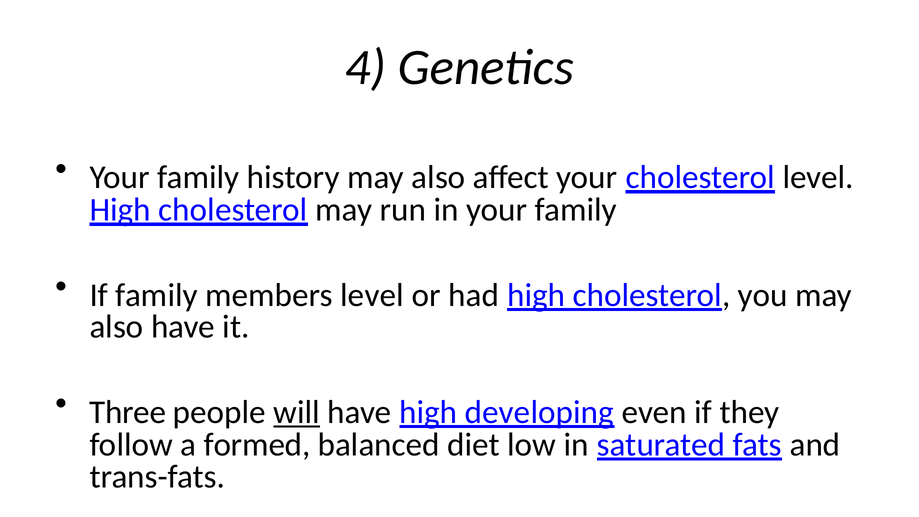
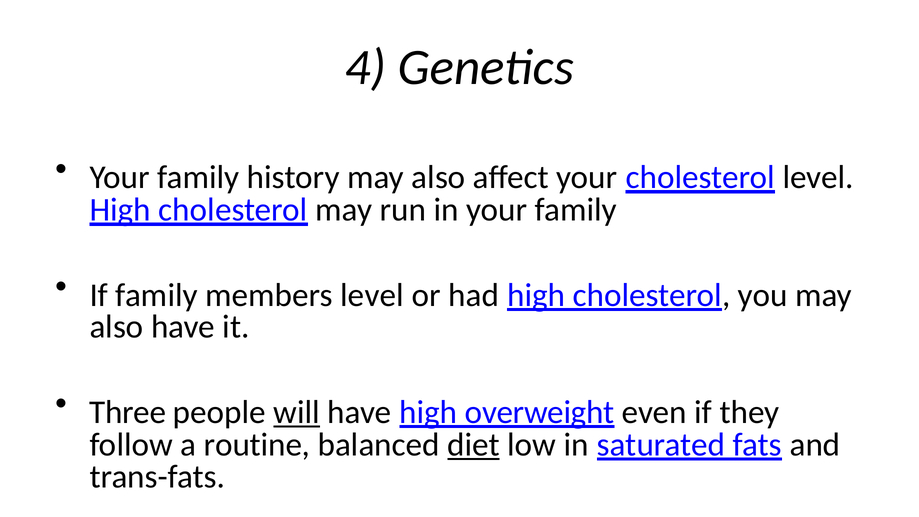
developing: developing -> overweight (540, 412)
formed: formed -> routine (257, 445)
diet underline: none -> present (474, 445)
